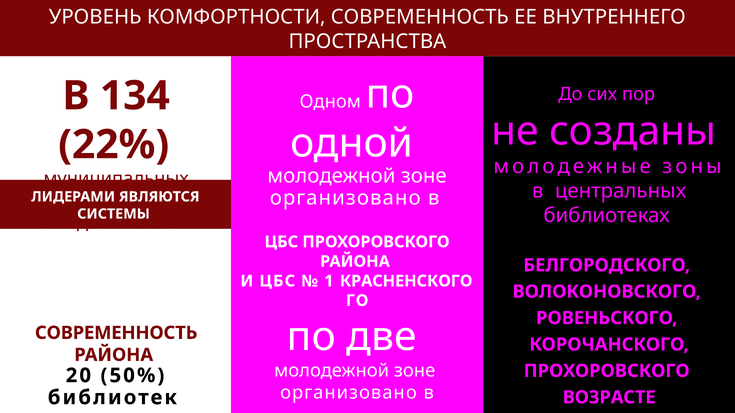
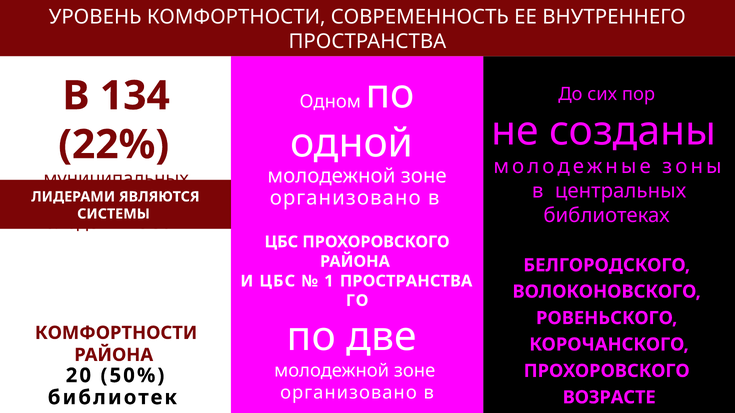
1 КРАСНЕНСКОГО: КРАСНЕНСКОГО -> ПРОСТРАНСТВА (406, 281)
СОВРЕМЕННОСТЬ: СОВРЕМЕННОСТЬ -> КОМФОРТНОСТИ (116, 333)
